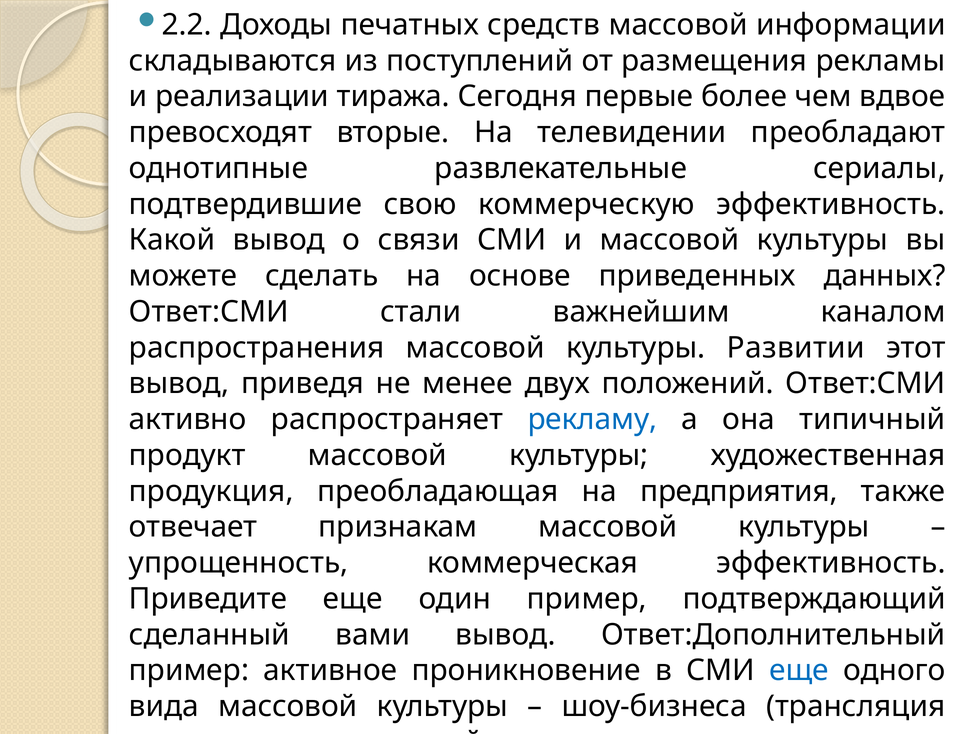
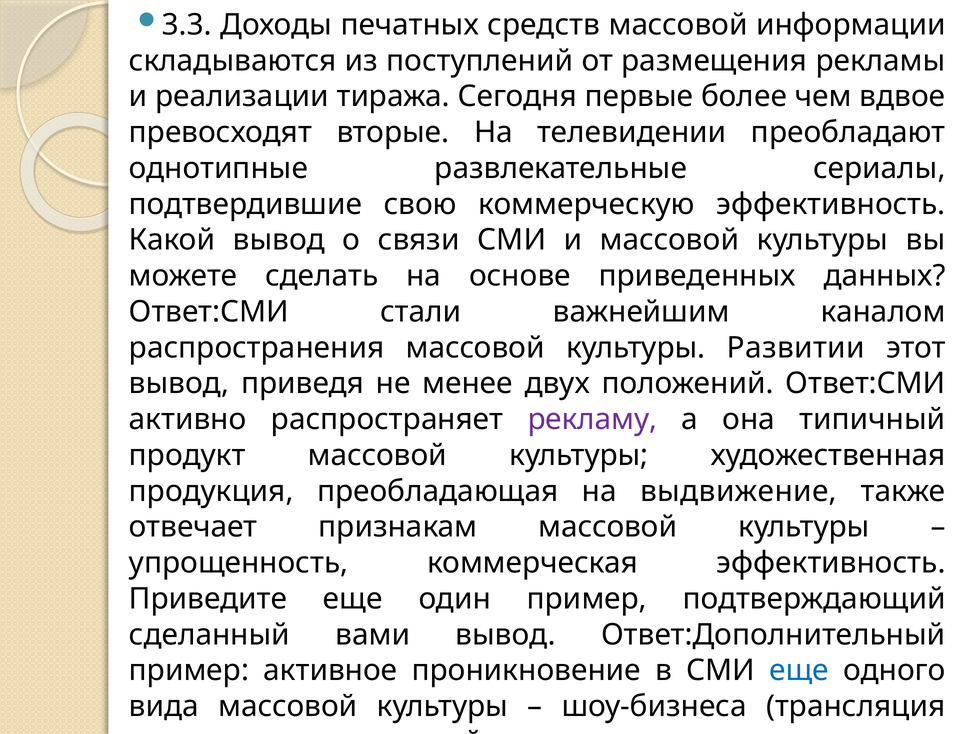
2.2: 2.2 -> 3.3 (187, 25)
рекламу colour: blue -> purple (592, 419)
предприятия: предприятия -> выдвижение (739, 491)
